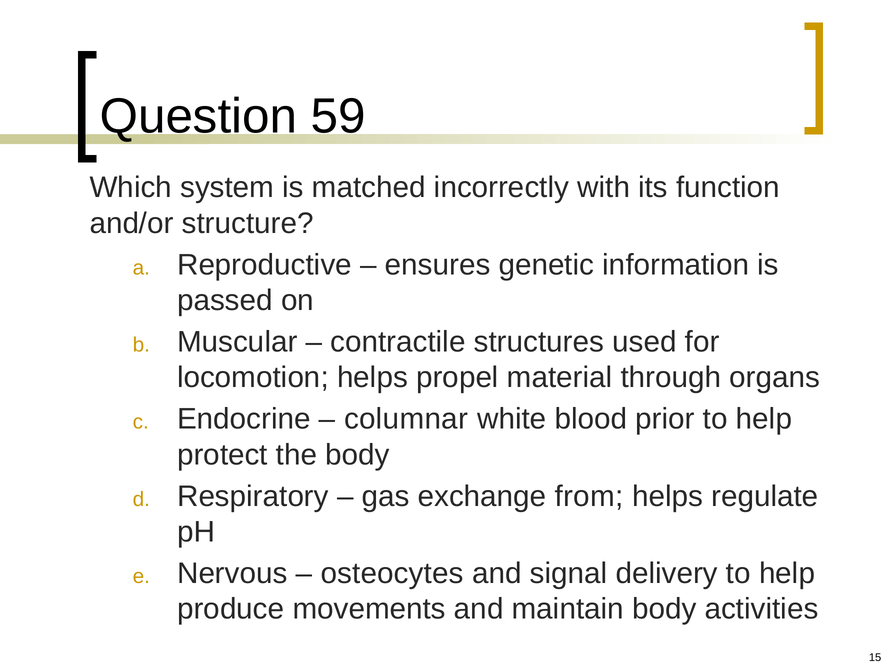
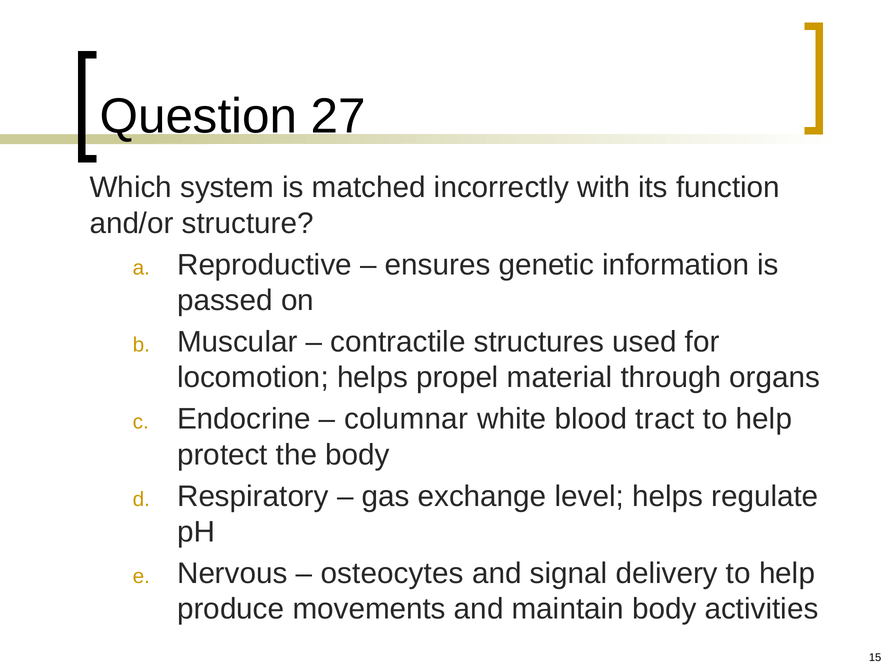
59: 59 -> 27 (338, 116)
prior: prior -> tract (665, 419)
from: from -> level (589, 496)
